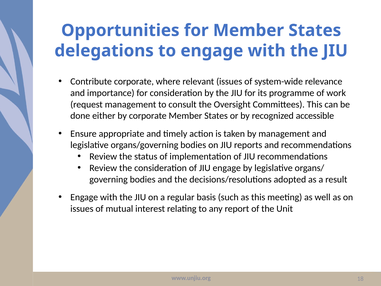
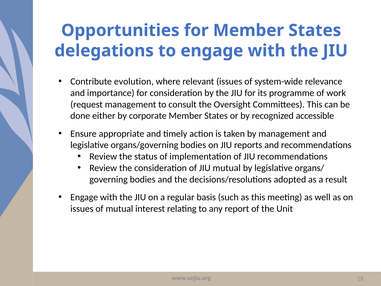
Contribute corporate: corporate -> evolution (134, 81)
JIU engage: engage -> mutual (227, 168)
